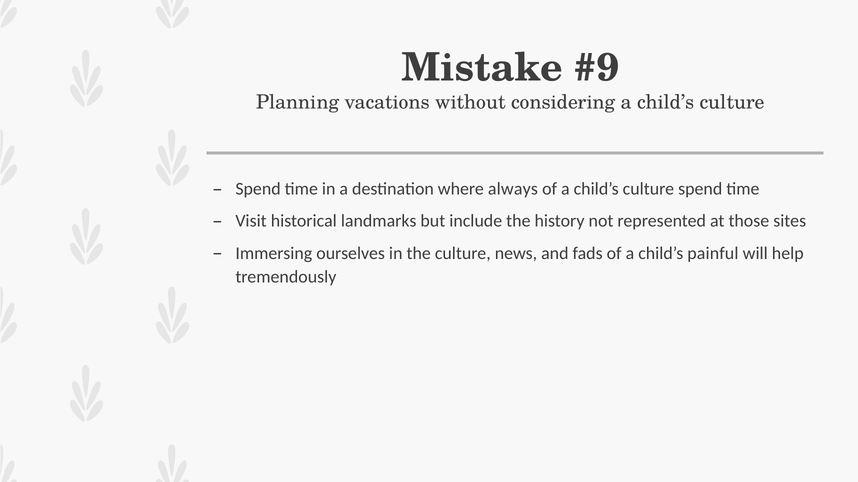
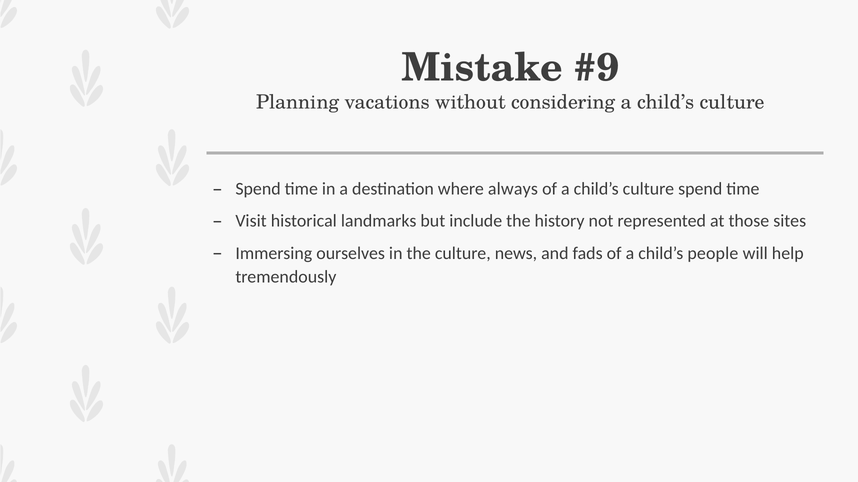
painful: painful -> people (713, 253)
